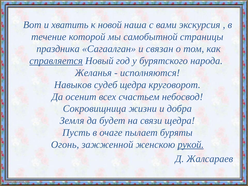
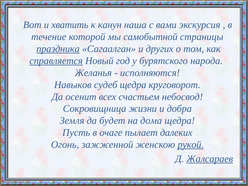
новой: новой -> канун (110, 25)
праздника underline: none -> present (58, 49)
связан: связан -> других (160, 49)
связи: связи -> дома (151, 121)
буряты: буряты -> далеких (176, 133)
Жалсараев underline: none -> present (210, 159)
